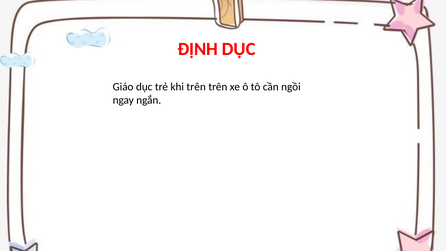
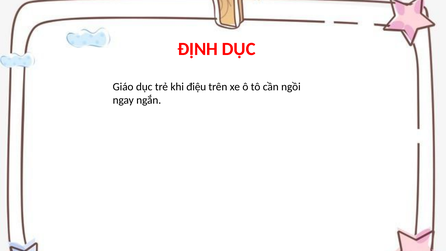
khi trên: trên -> điệu (196, 87)
